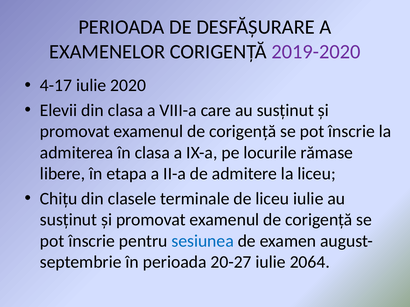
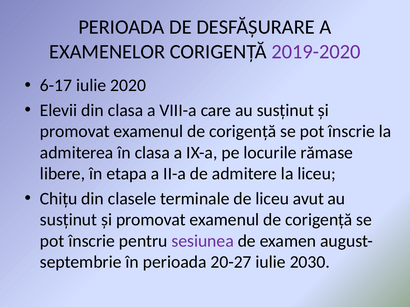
4-17: 4-17 -> 6-17 (56, 86)
liceu iulie: iulie -> avut (308, 199)
sesiunea colour: blue -> purple (203, 241)
2064: 2064 -> 2030 (310, 262)
